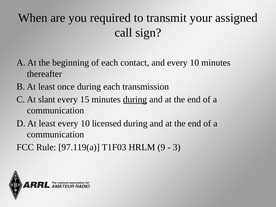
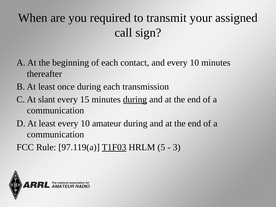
licensed: licensed -> amateur (107, 123)
T1F03 underline: none -> present (114, 147)
9: 9 -> 5 (161, 147)
